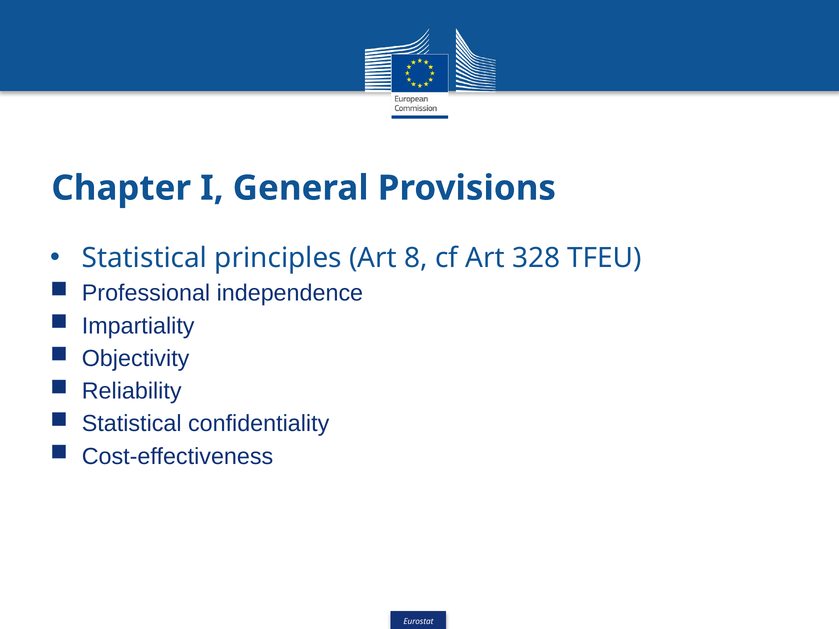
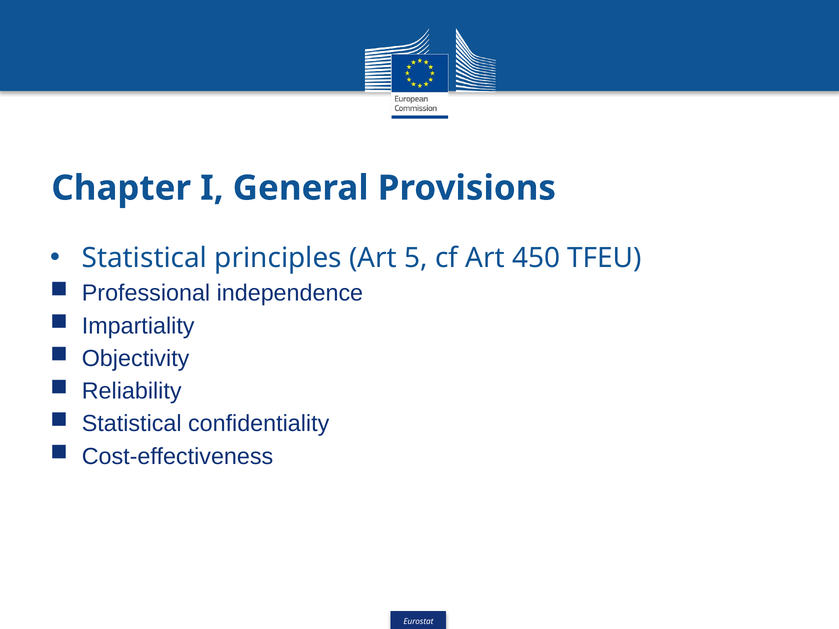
8: 8 -> 5 (416, 258)
328: 328 -> 450 (536, 258)
